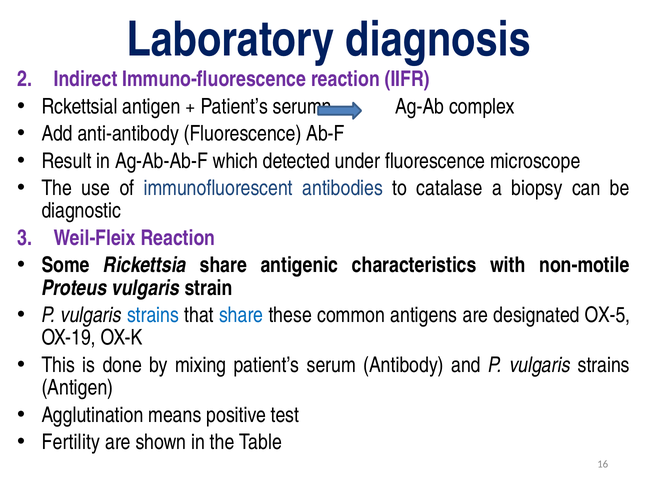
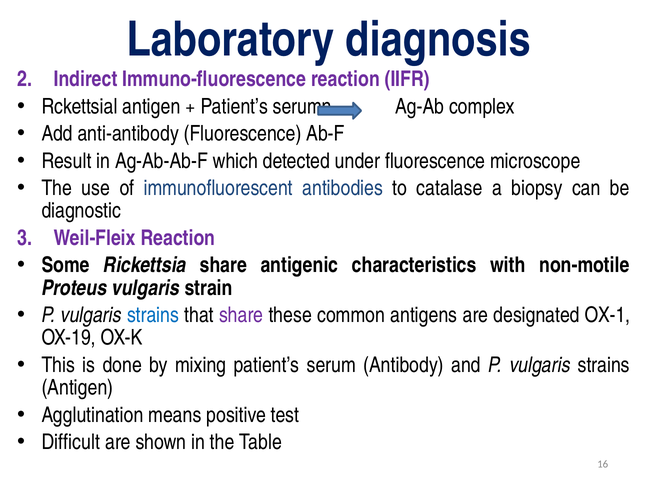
share colour: blue -> purple (241, 315)
OX-5: OX-5 -> OX-1 (608, 315)
Fertility: Fertility -> Difficult (71, 442)
